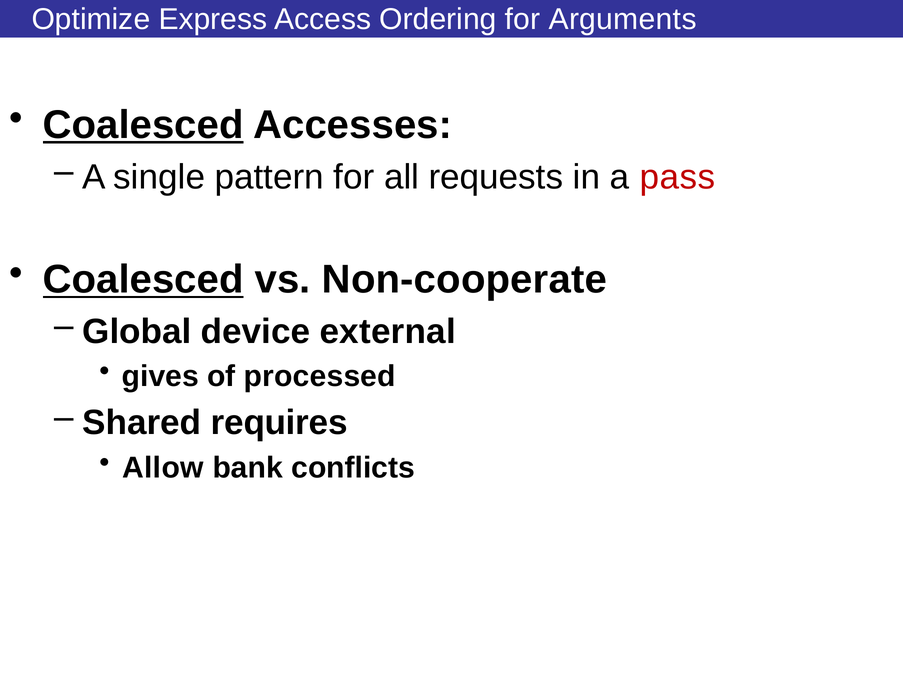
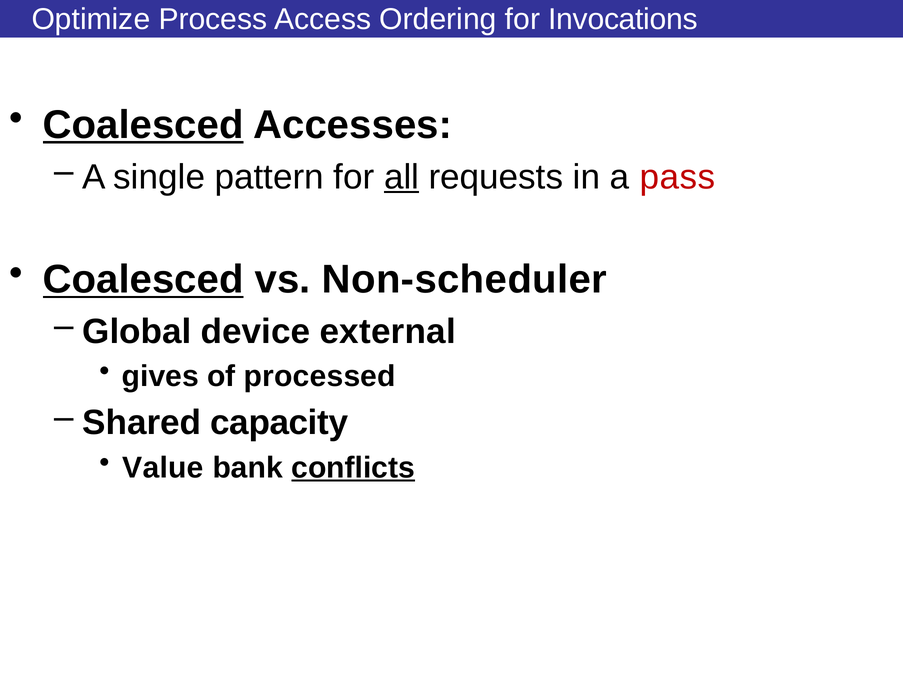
Express: Express -> Process (213, 19)
Arguments: Arguments -> Invocations (623, 19)
all underline: none -> present (402, 177)
Non-cooperate: Non-cooperate -> Non-scheduler (464, 280)
requires: requires -> capacity (279, 423)
Allow: Allow -> Value (163, 468)
conflicts underline: none -> present (353, 468)
